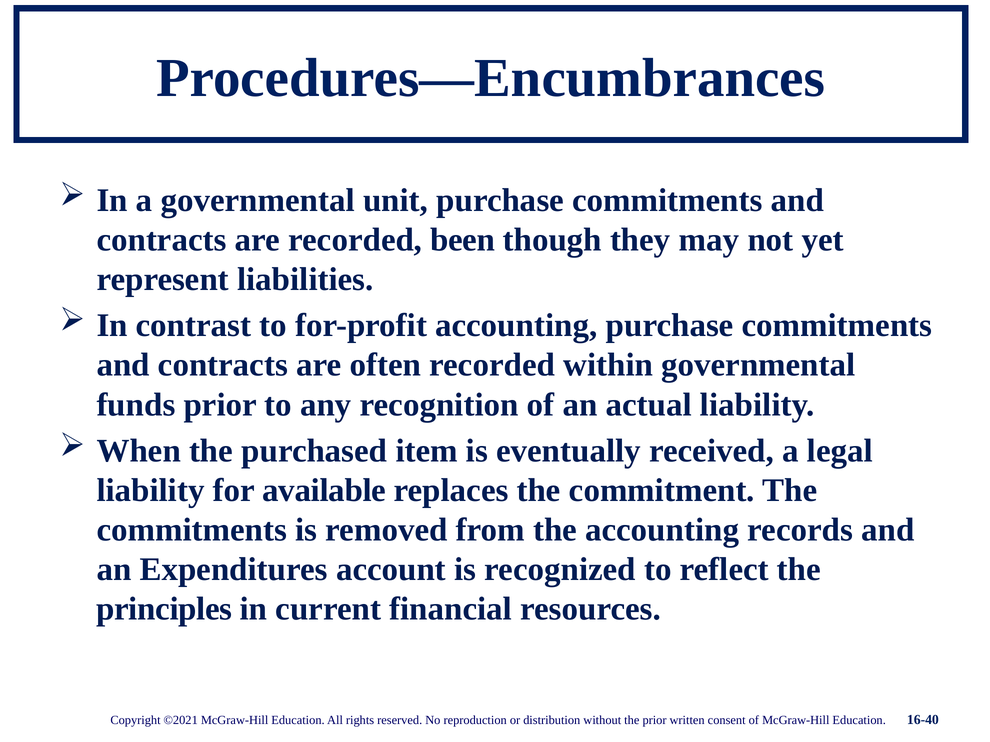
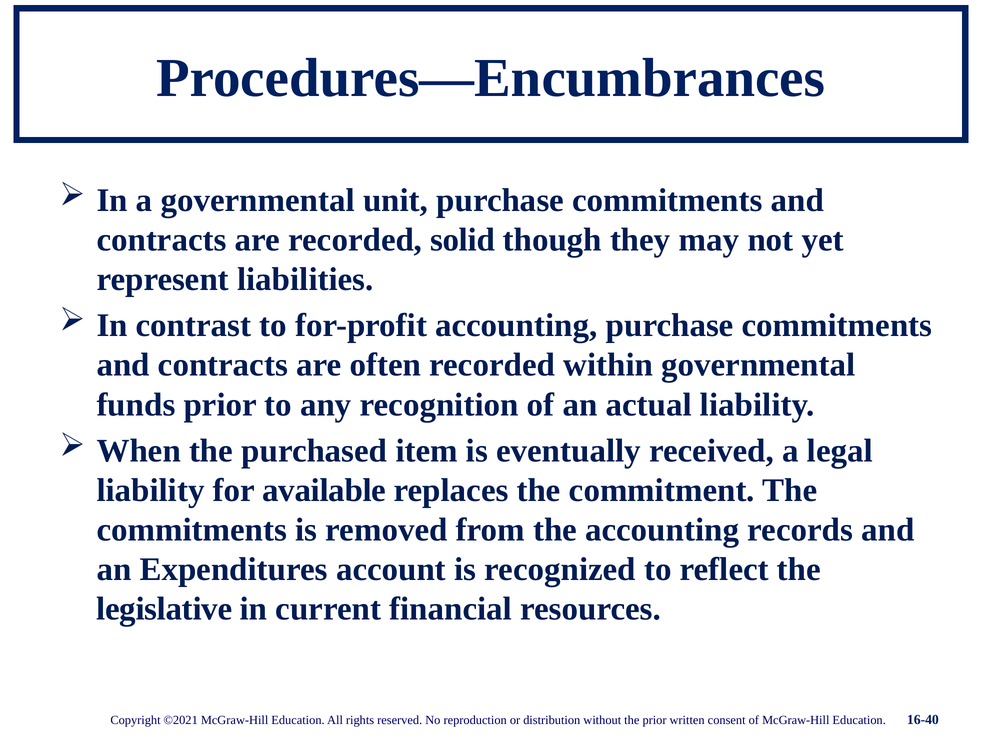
been: been -> solid (463, 240)
principles: principles -> legislative (164, 609)
